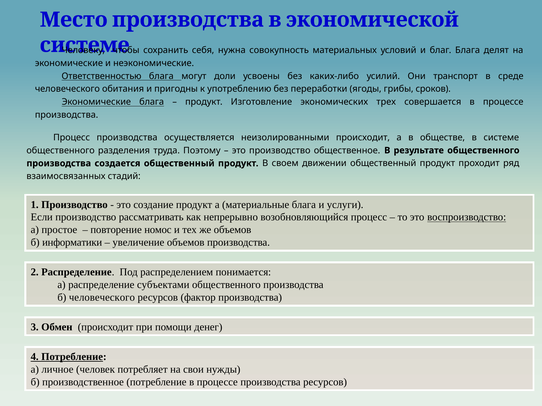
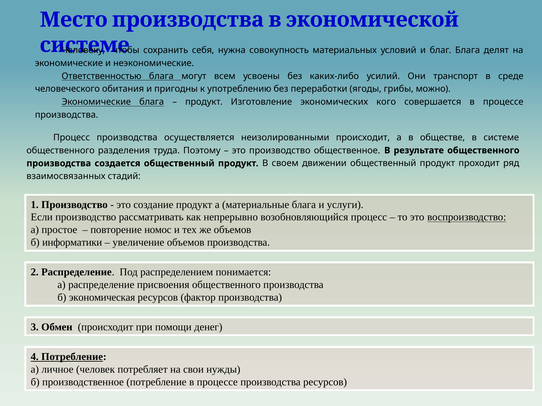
доли: доли -> всем (225, 76)
сроков: сроков -> можно (433, 89)
трех: трех -> кого (386, 102)
субъектами: субъектами -> присвоения (163, 285)
б человеческого: человеческого -> экономическая (102, 298)
